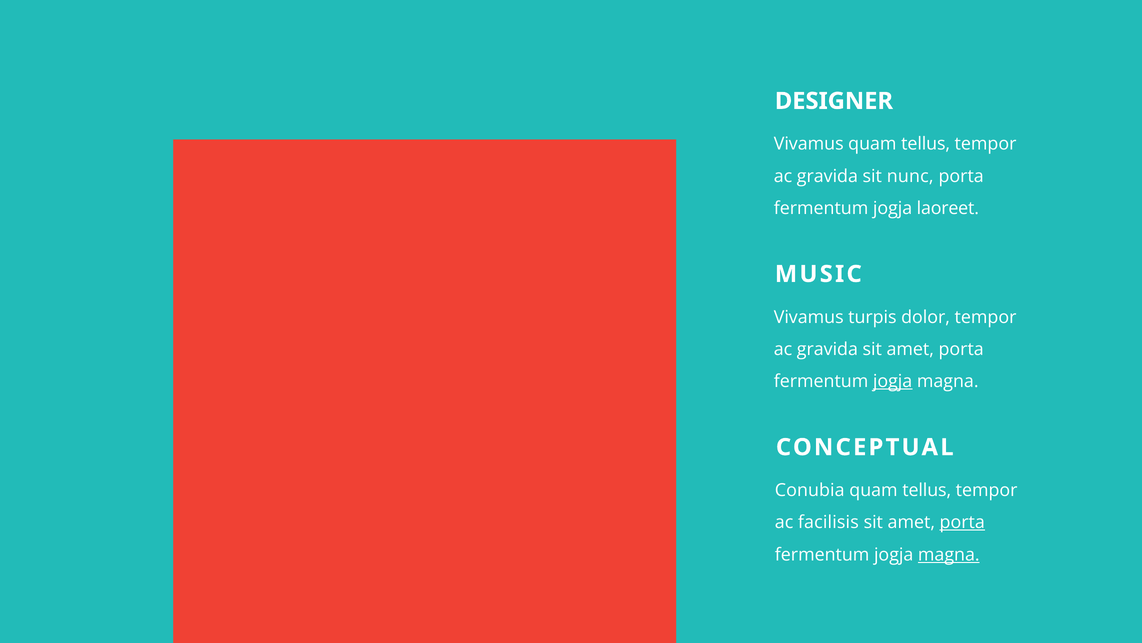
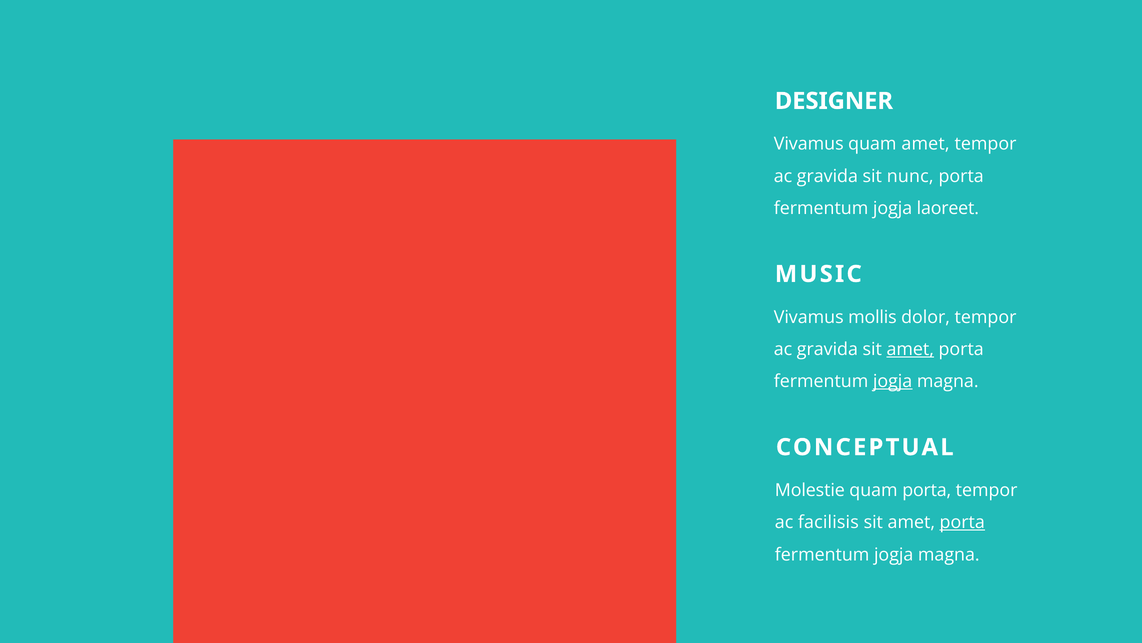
Vivamus quam tellus: tellus -> amet (925, 144)
turpis: turpis -> mollis (872, 317)
amet underline: none -> present (910, 349)
Conubia: Conubia -> Molestie (810, 490)
tellus: tellus -> porta (927, 490)
magna underline: present -> none (949, 554)
